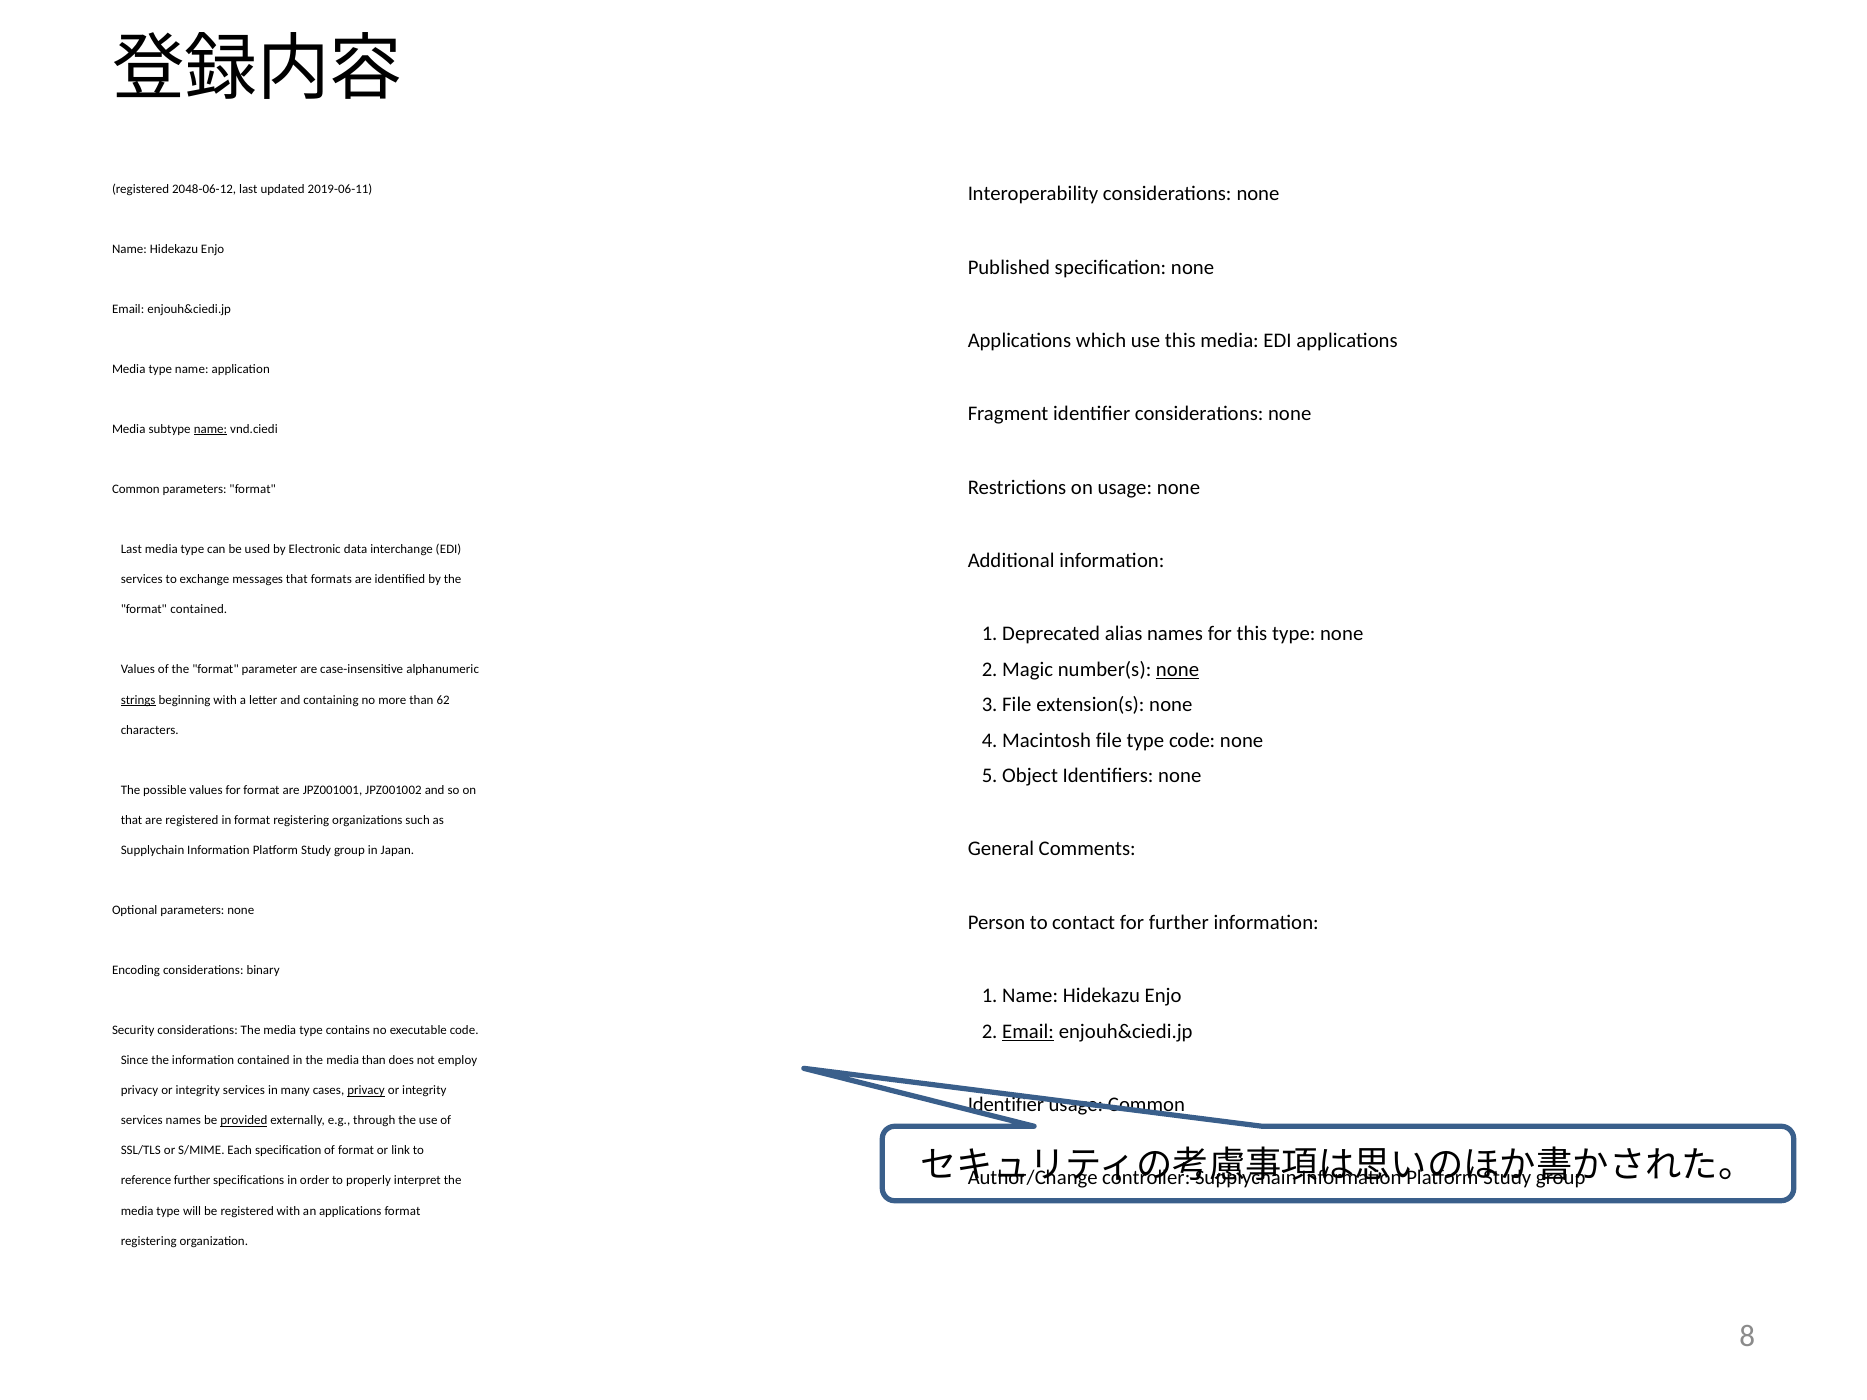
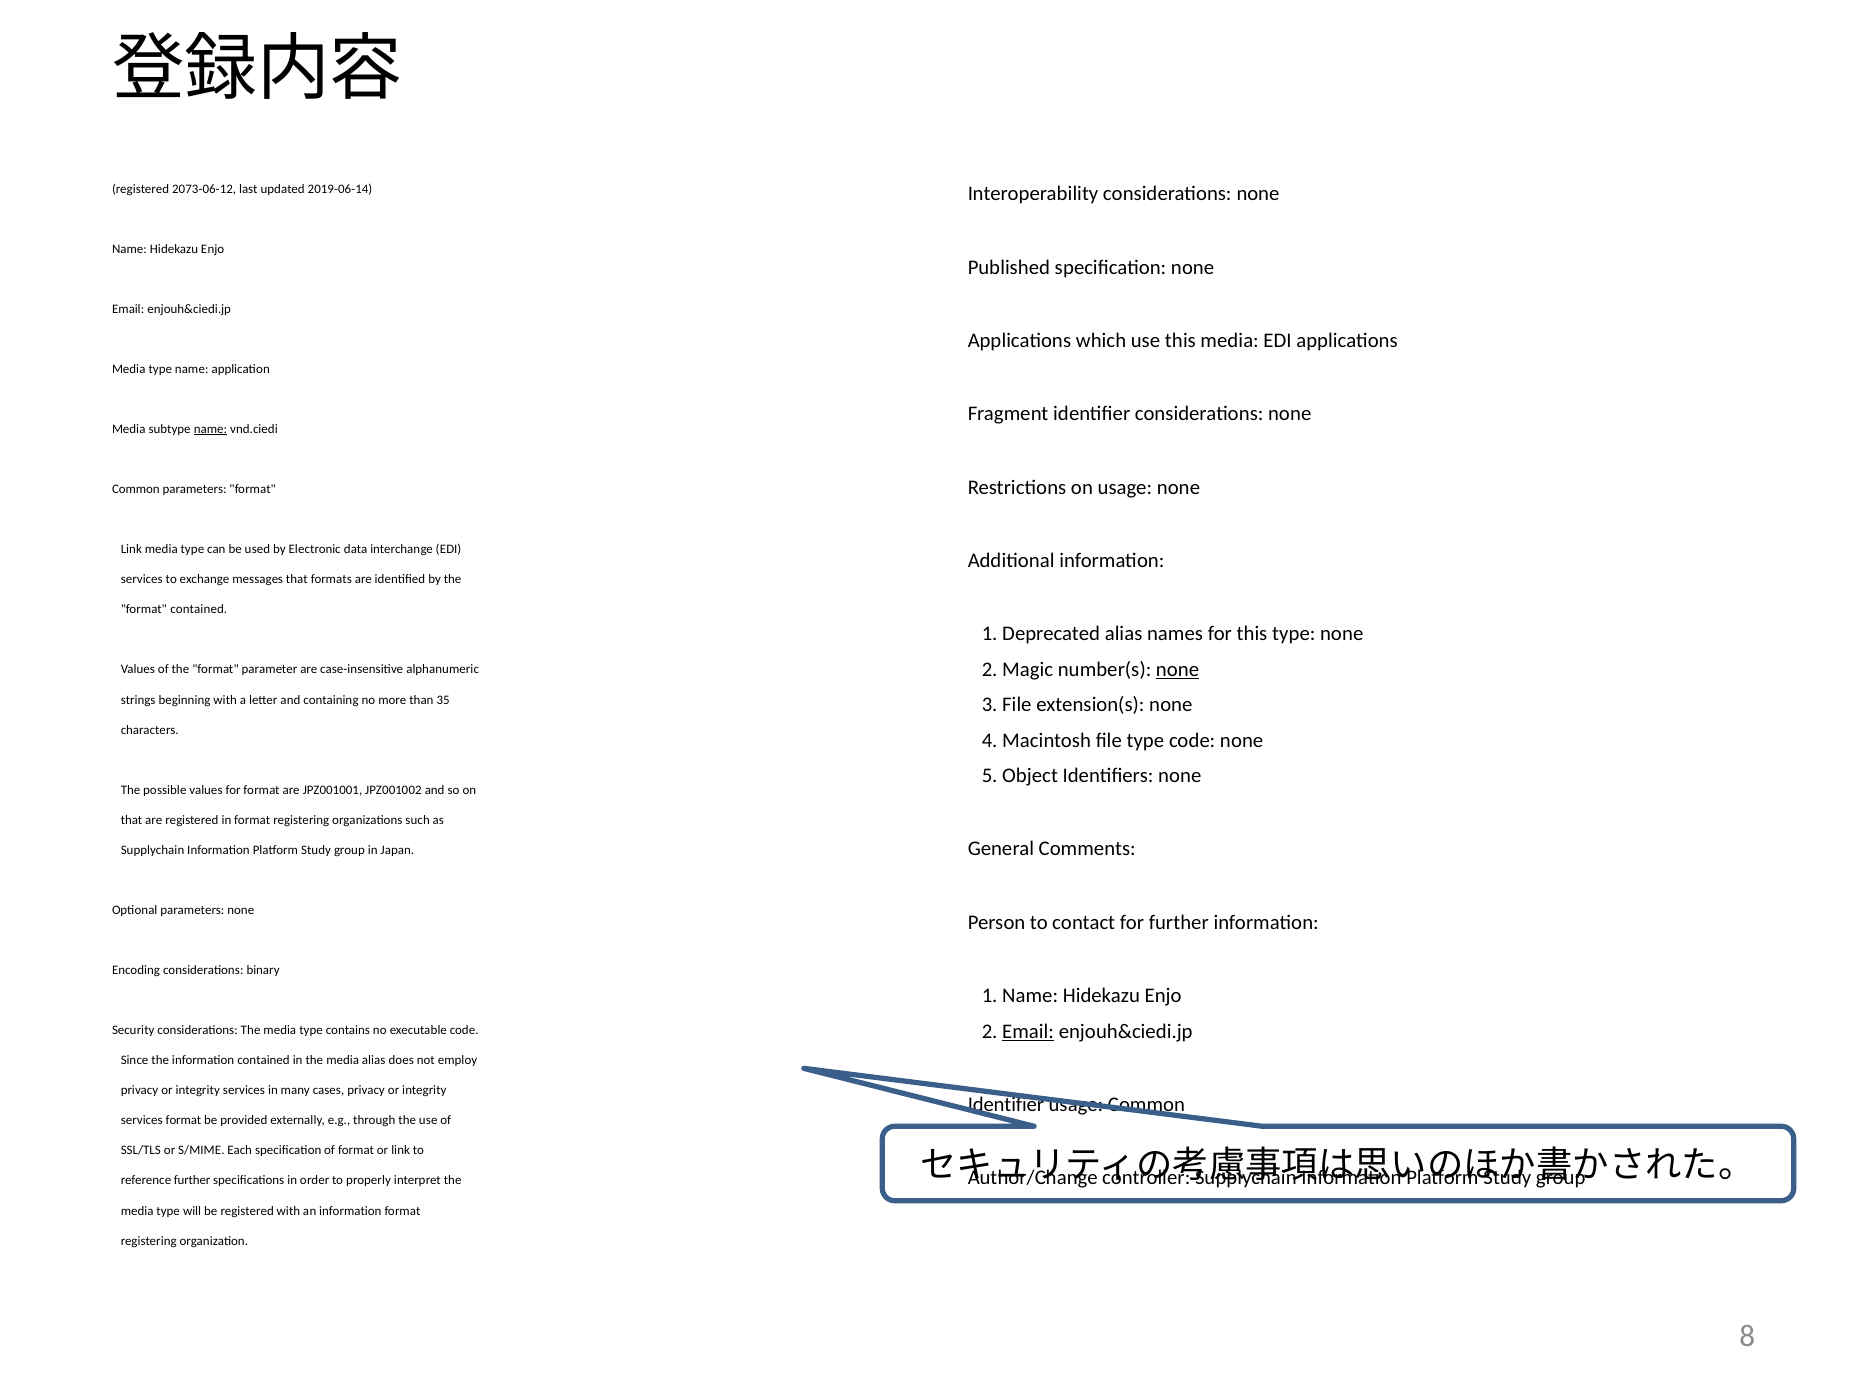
2048-06-12: 2048-06-12 -> 2073-06-12 (204, 189)
2019-06-11: 2019-06-11 -> 2019-06-14 (340, 189)
Last: Last -> Link (131, 550)
strings underline: present -> none (138, 700)
62: 62 -> 35 (443, 700)
media than: than -> alias (374, 1061)
privacy underline: present -> none (366, 1091)
services names: names -> format (183, 1121)
provided underline: present -> none (244, 1121)
an applications: applications -> information (350, 1211)
